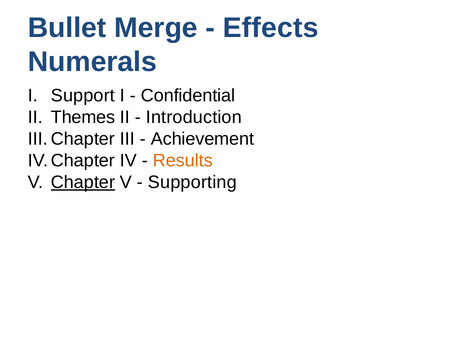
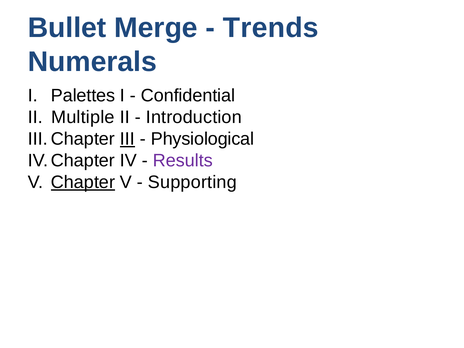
Effects: Effects -> Trends (271, 28)
Support: Support -> Palettes (83, 96)
Themes: Themes -> Multiple (83, 117)
III underline: none -> present (127, 139)
Achievement: Achievement -> Physiological (203, 139)
Results colour: orange -> purple (183, 161)
